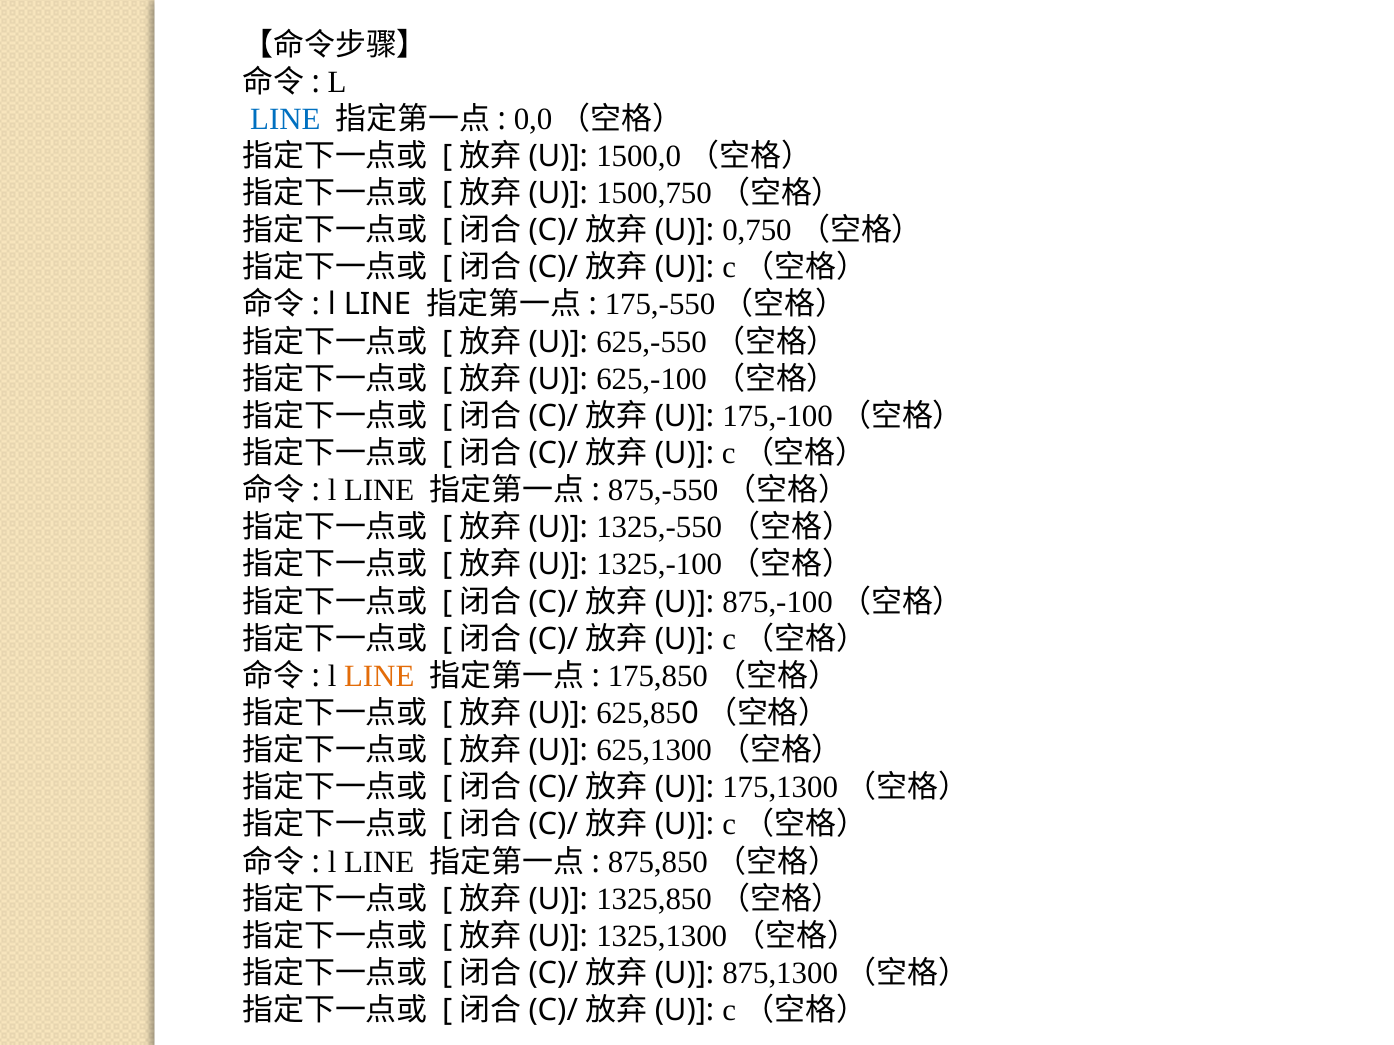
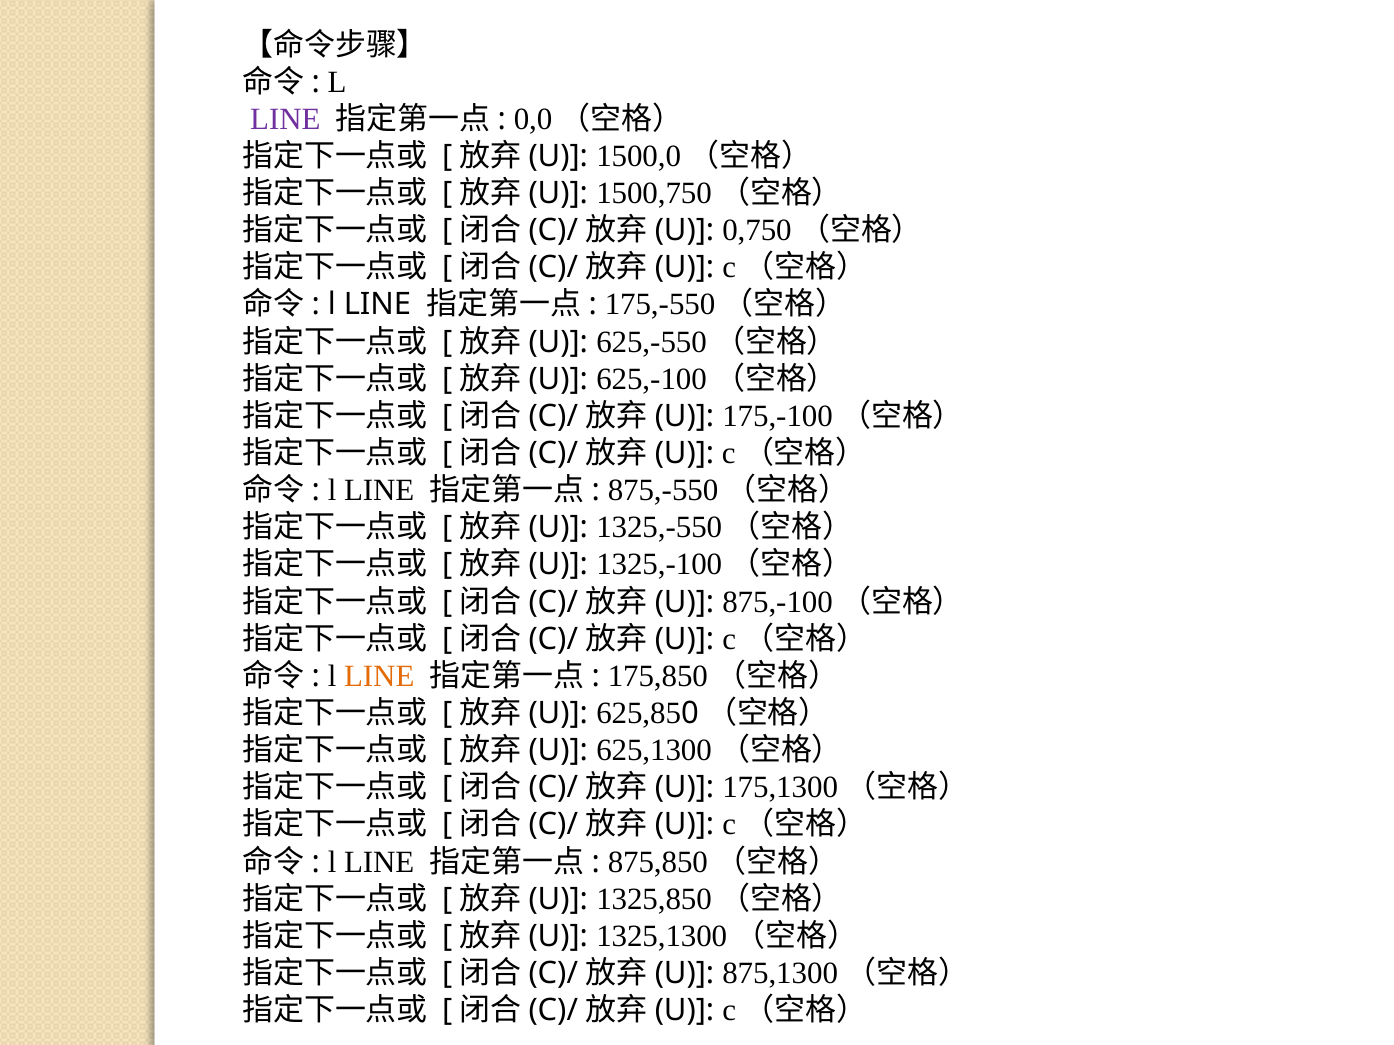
LINE colour: blue -> purple (285, 119)
